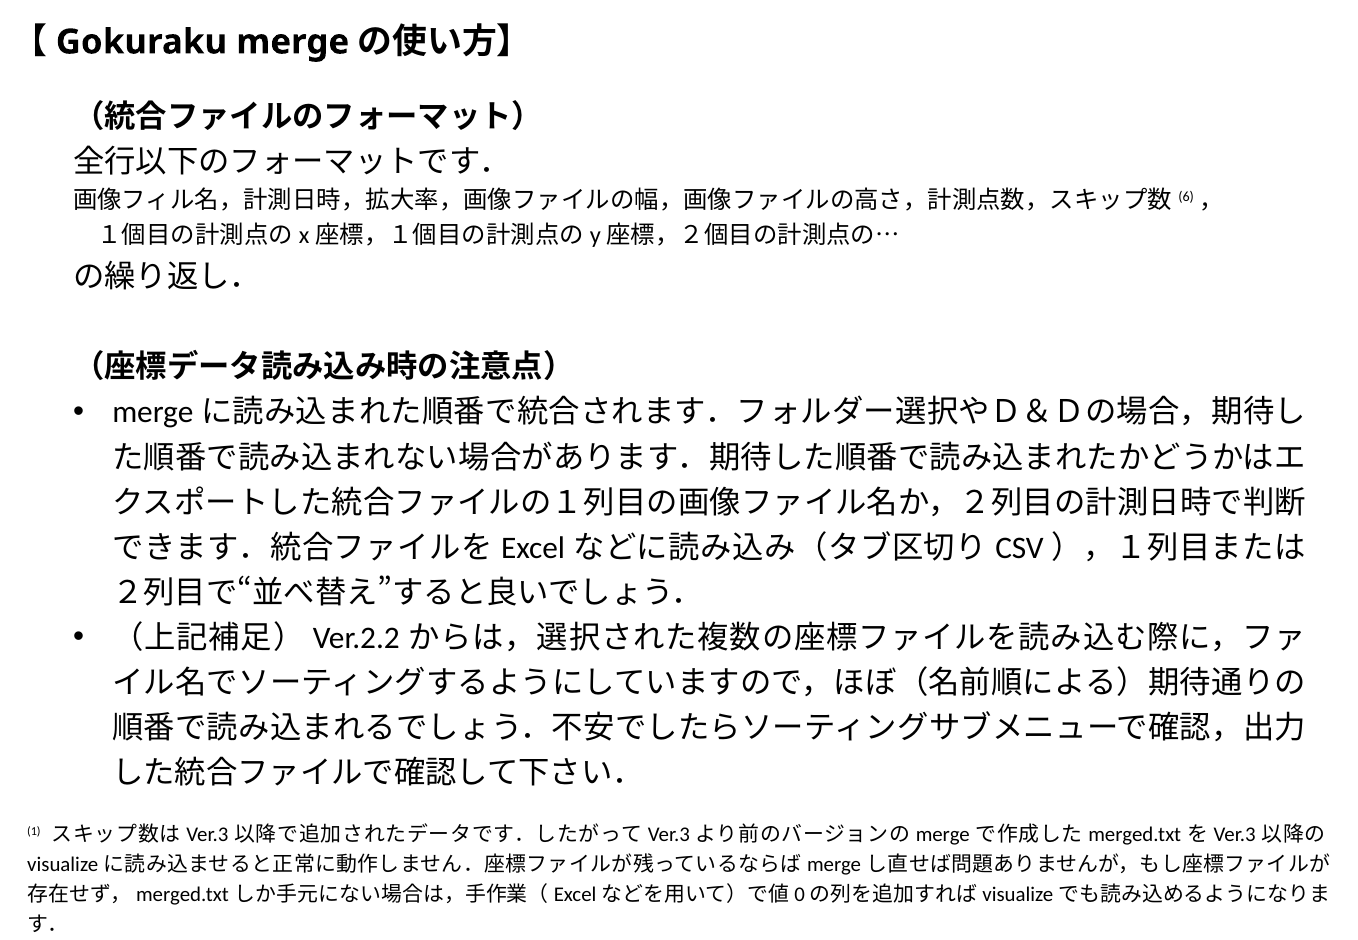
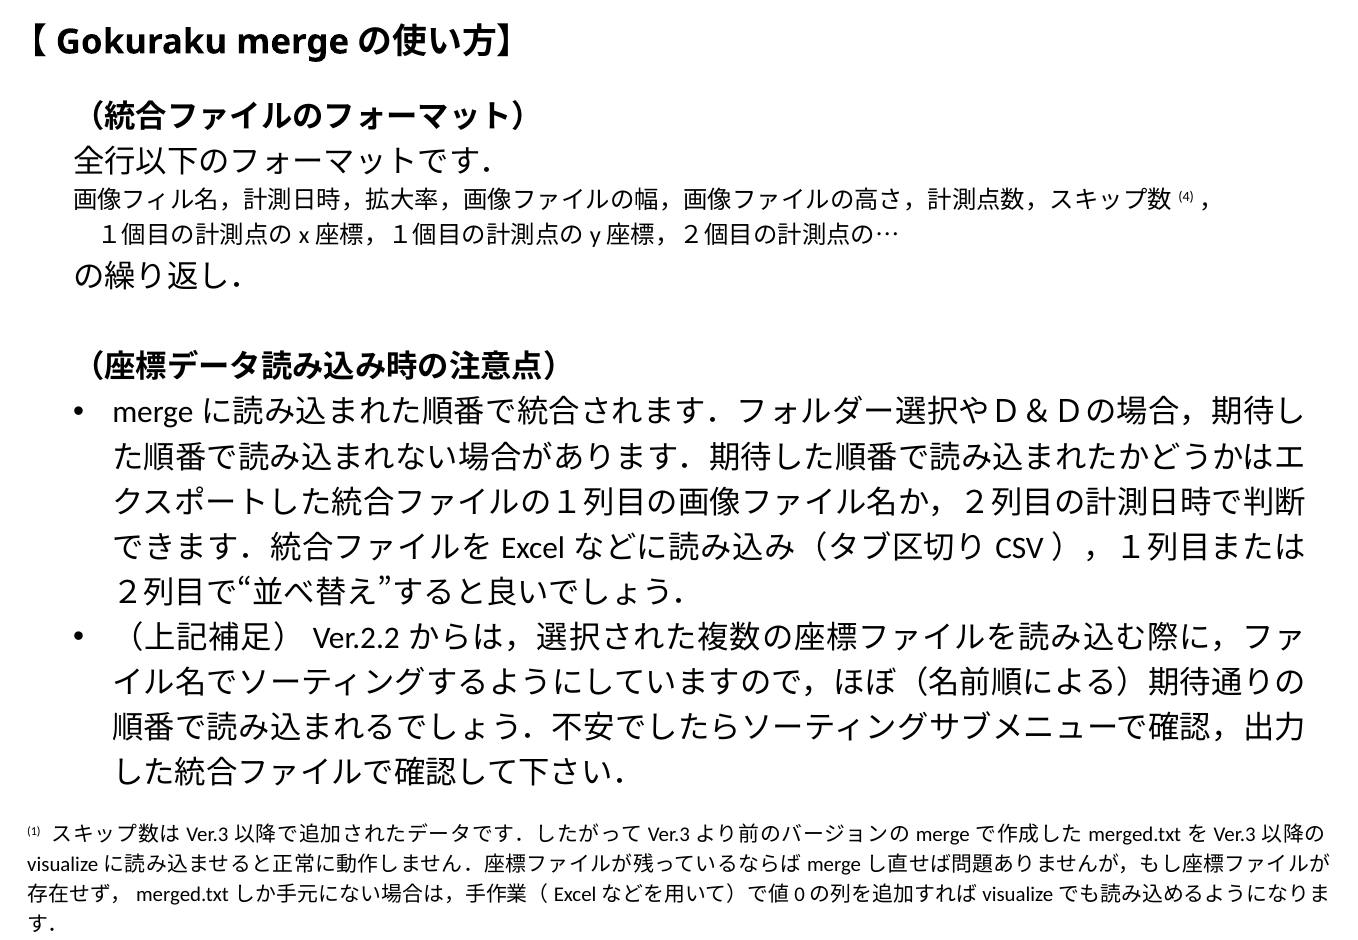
6: 6 -> 4 (1186, 197)
